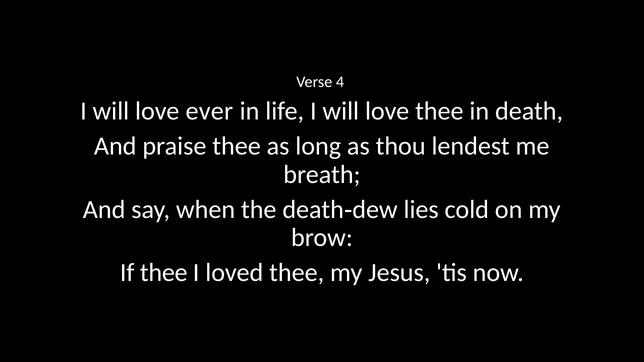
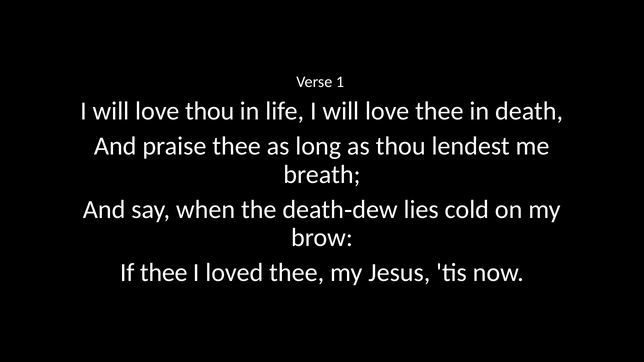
4: 4 -> 1 (340, 82)
love ever: ever -> thou (210, 111)
